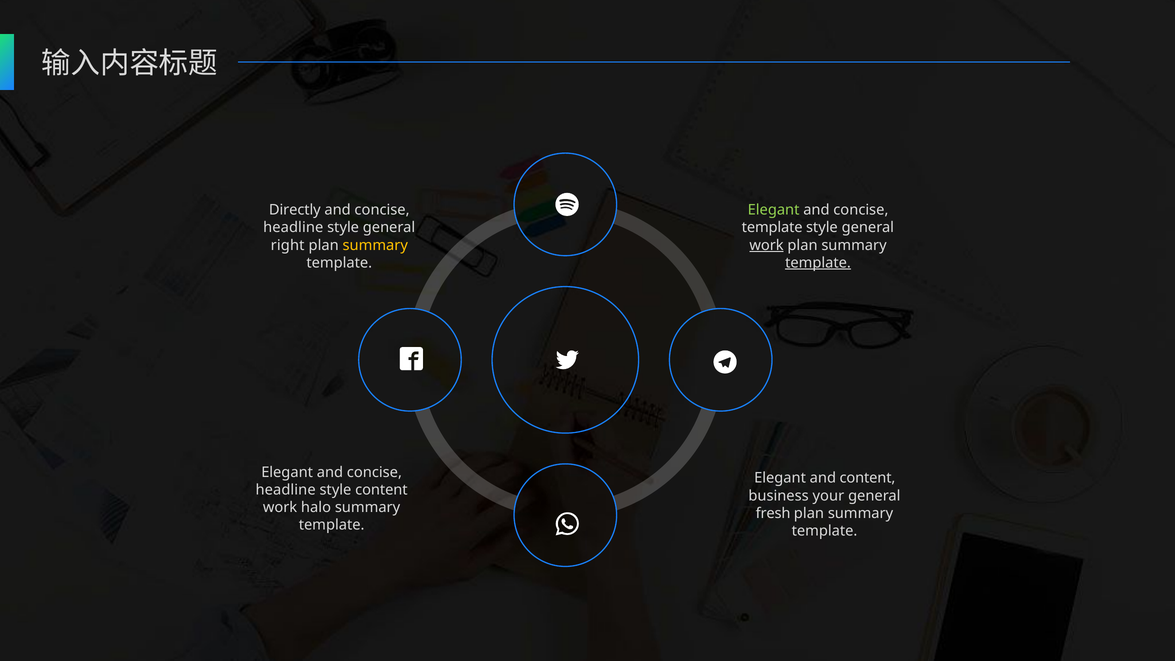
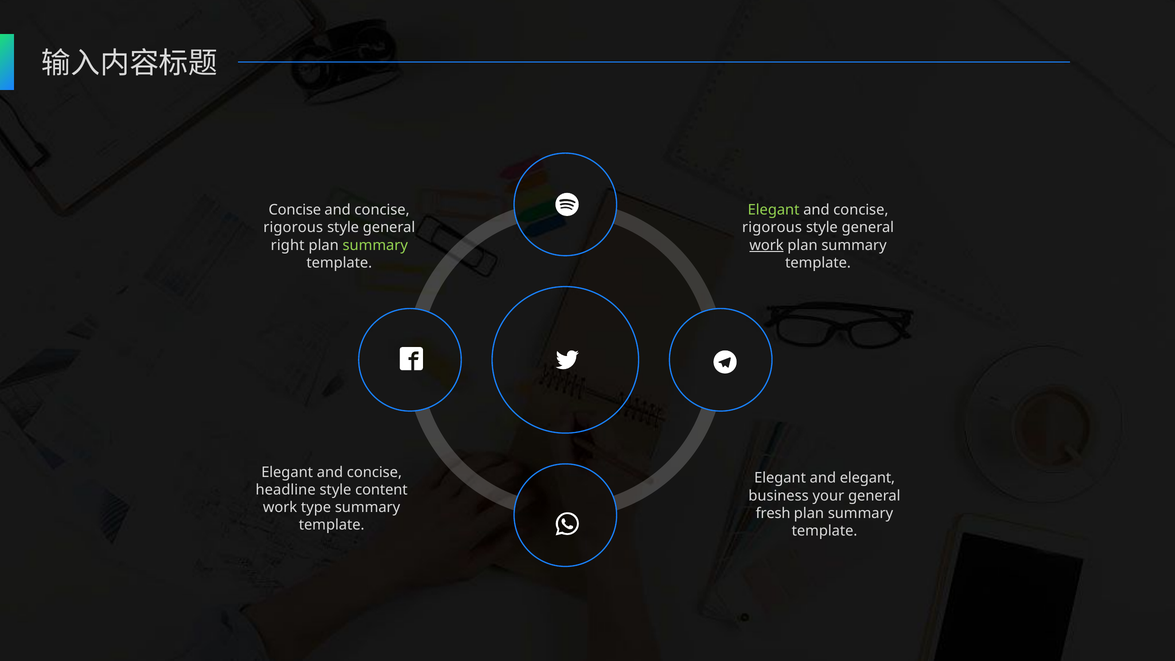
Directly: Directly -> Concise (295, 210)
headline: headline -> rigorous (293, 228)
template: template -> rigorous (772, 228)
summary colour: yellow -> light green (375, 245)
template underline: present -> none (818, 263)
and content: content -> elegant (867, 478)
halo: halo -> type (316, 507)
